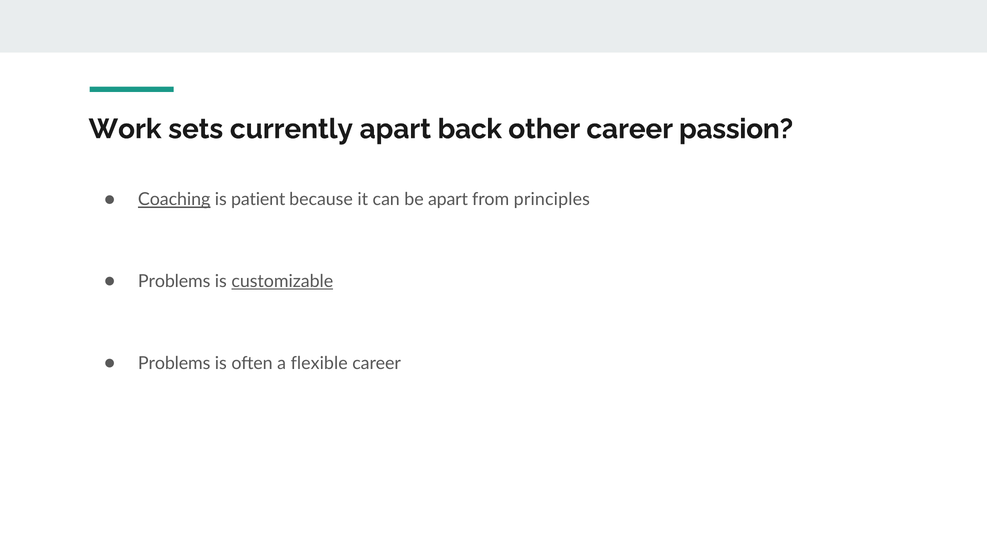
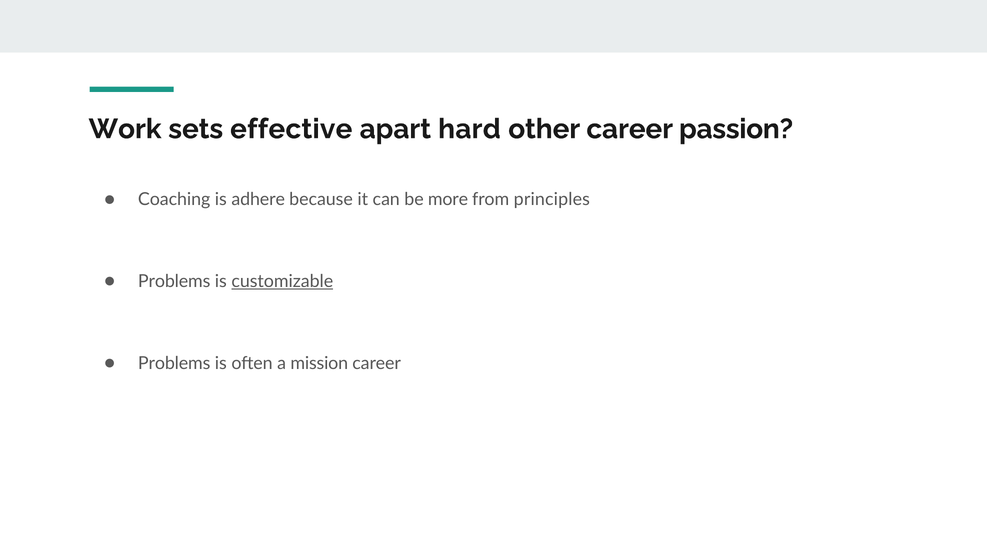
currently: currently -> effective (291, 129)
back: back -> hard (469, 129)
Coaching underline: present -> none (174, 200)
patient: patient -> adhere (258, 200)
be apart: apart -> more (448, 200)
flexible: flexible -> mission (319, 363)
